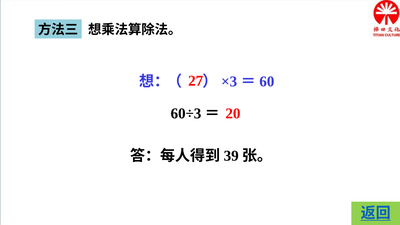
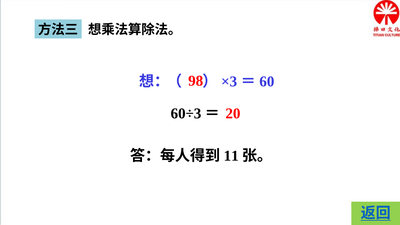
27: 27 -> 98 (196, 81)
39: 39 -> 11 (231, 156)
